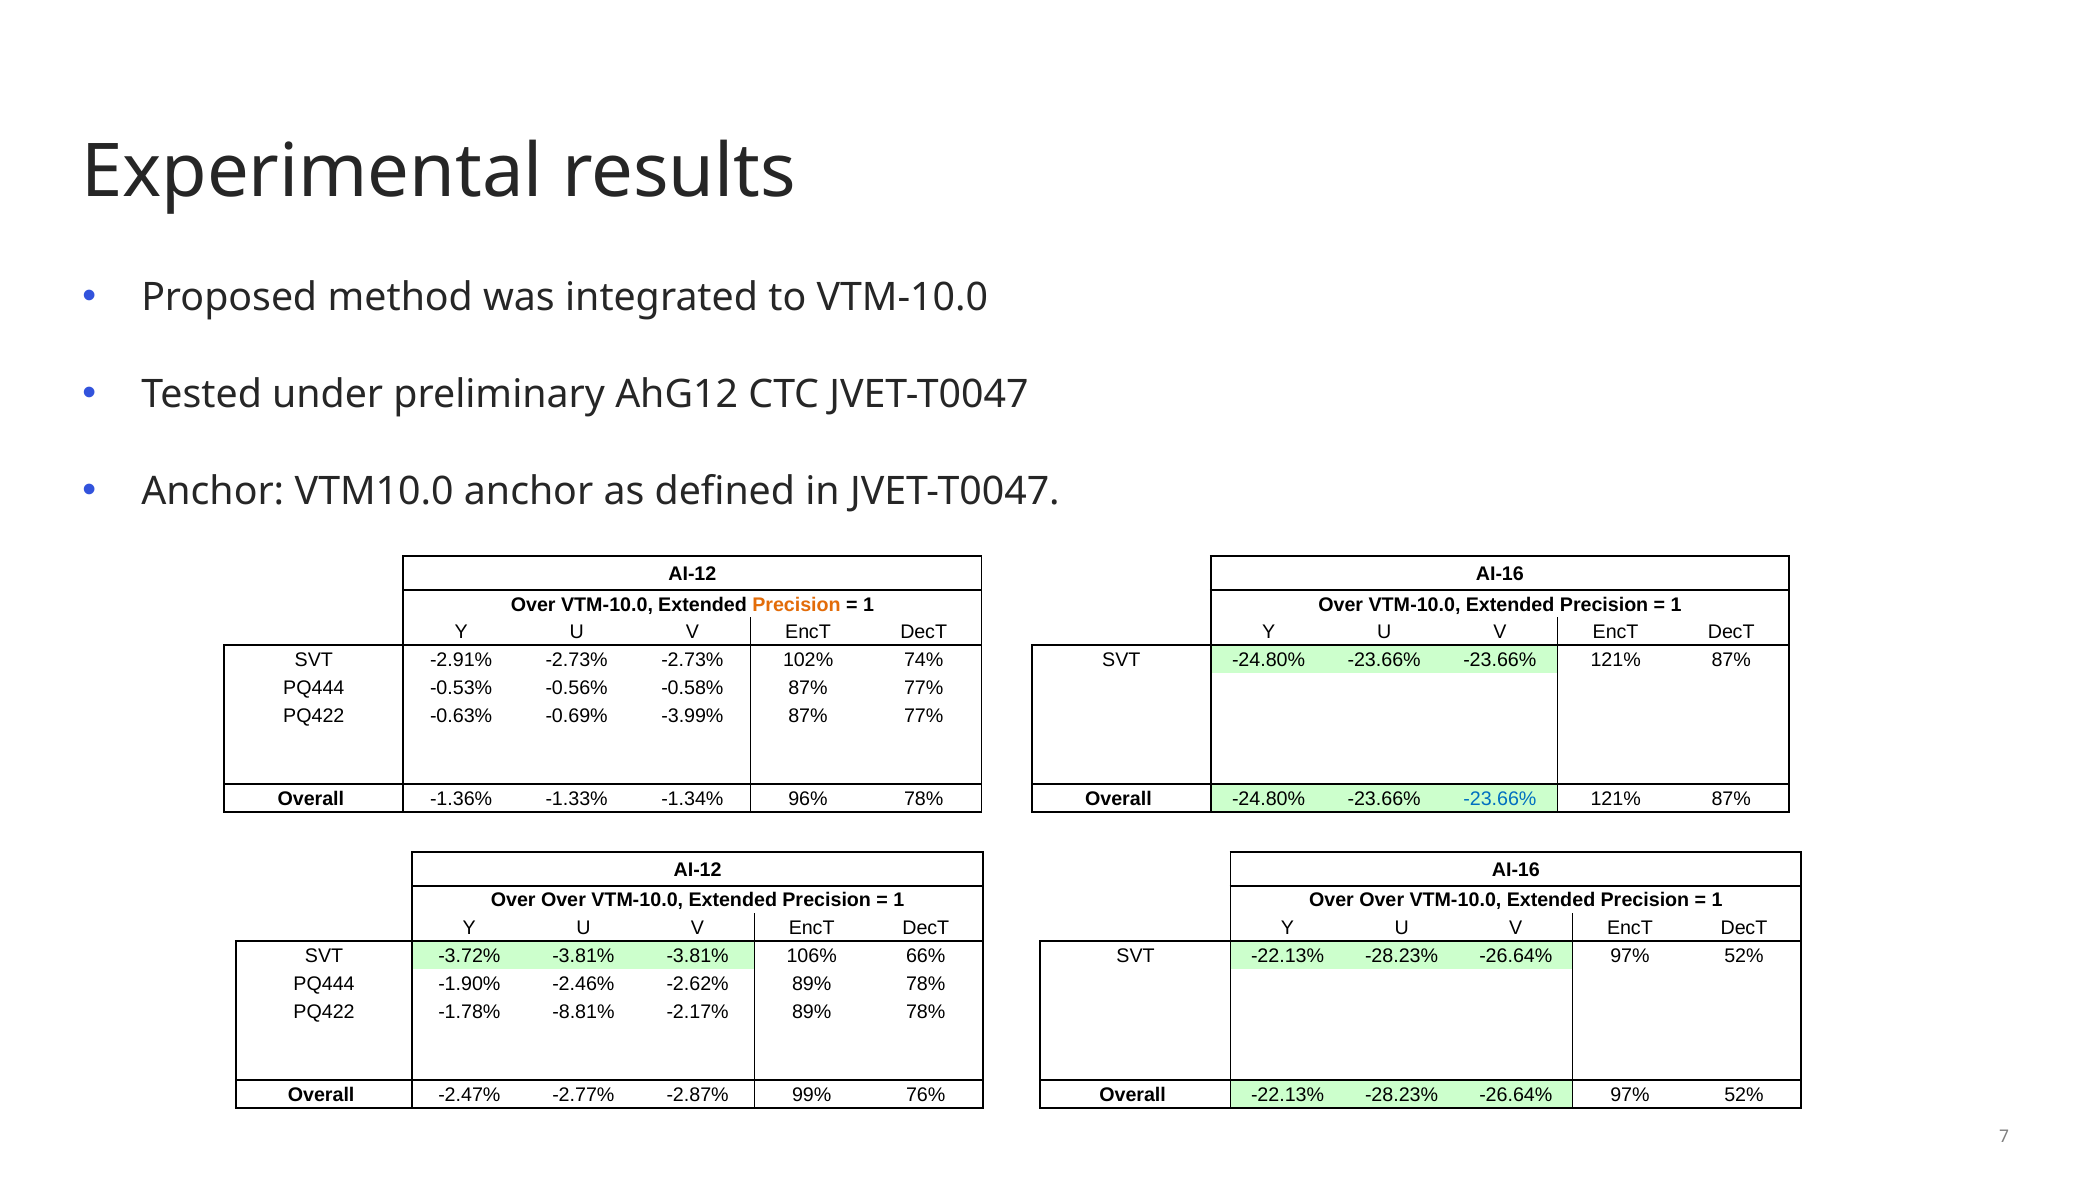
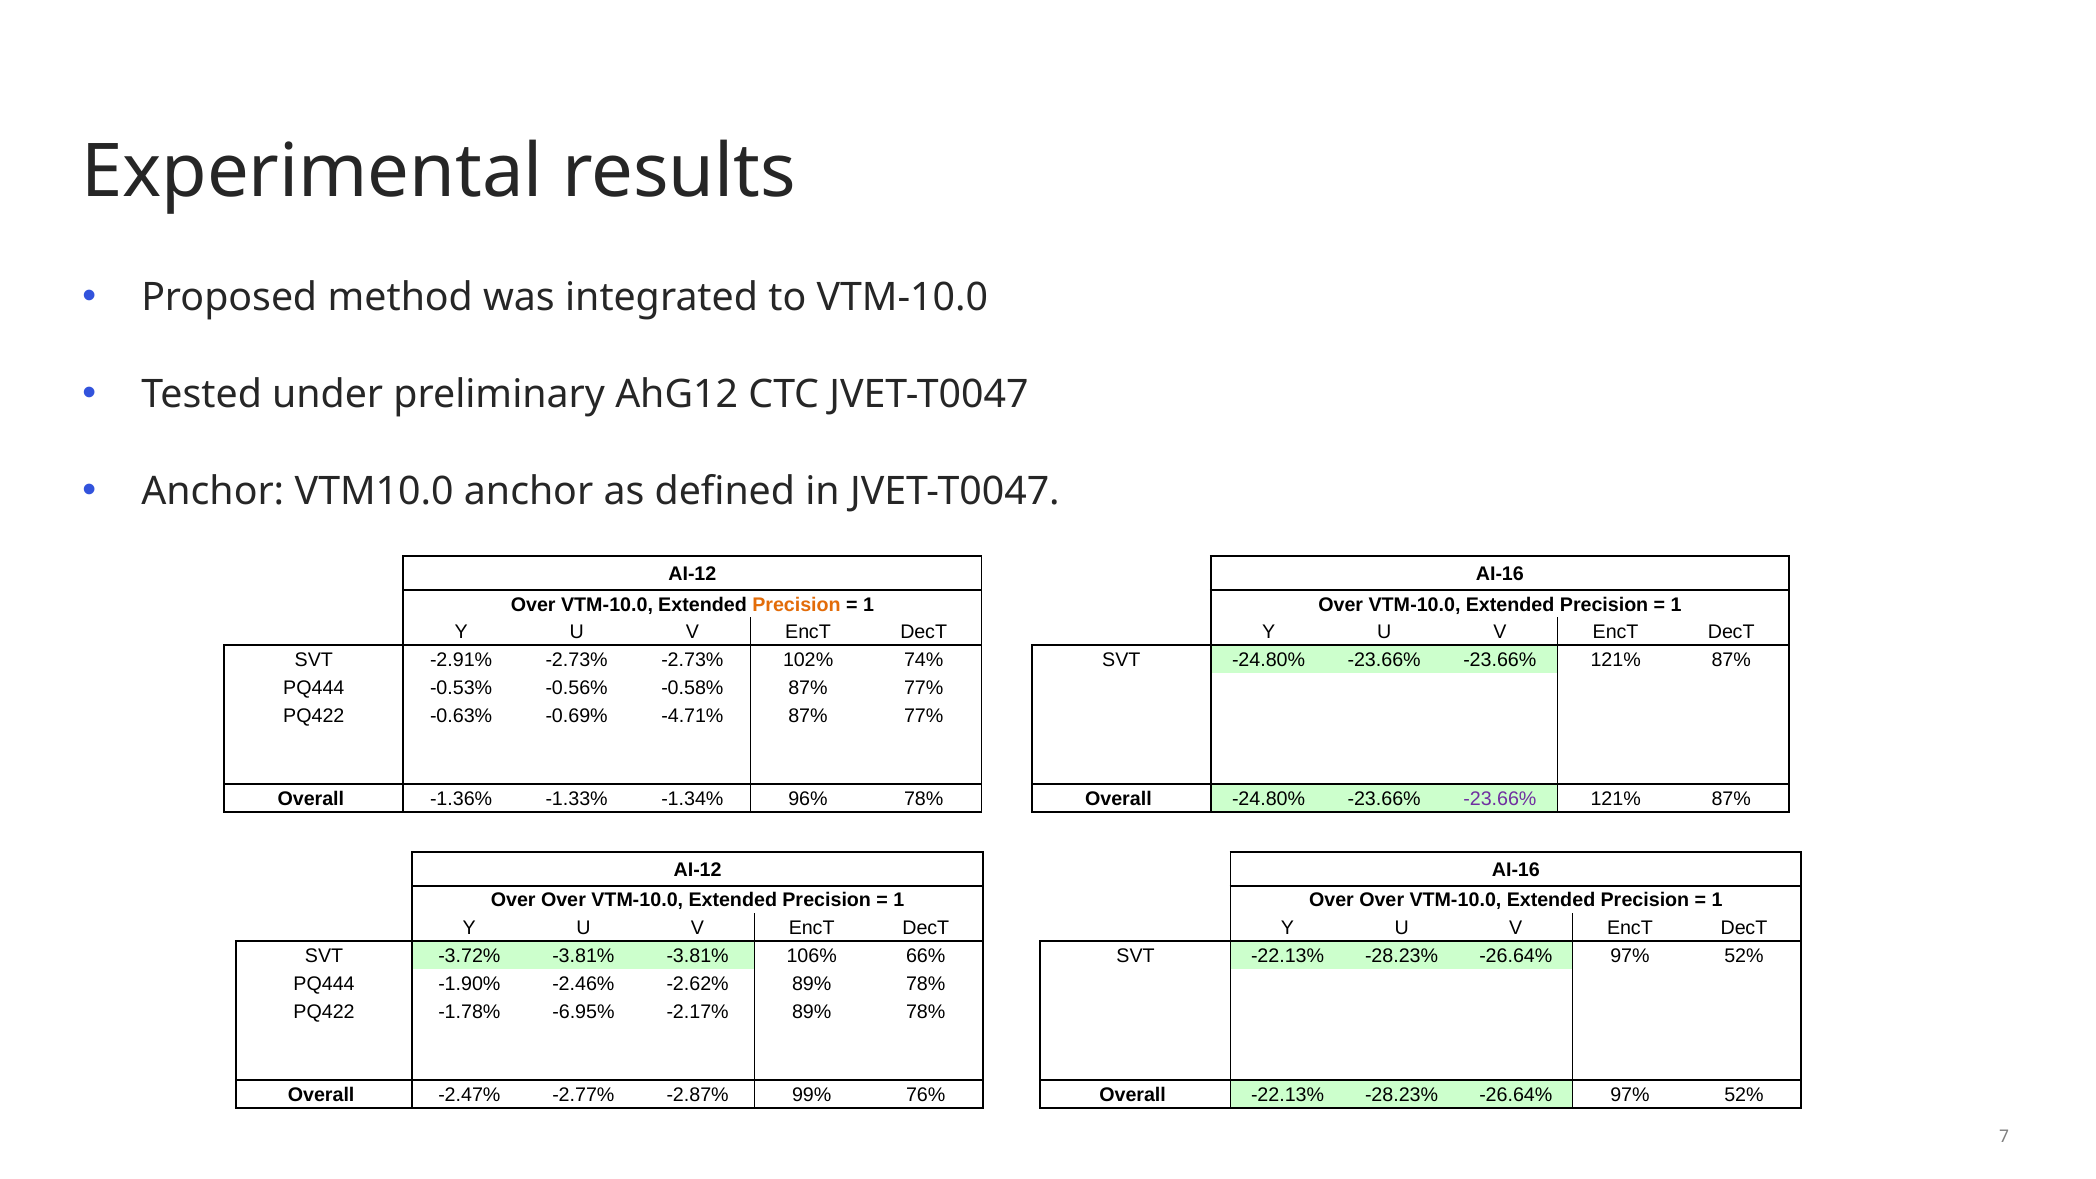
-3.99%: -3.99% -> -4.71% (692, 716)
-23.66% colour: blue -> purple (1500, 799)
-8.81%: -8.81% -> -6.95% (583, 1012)
